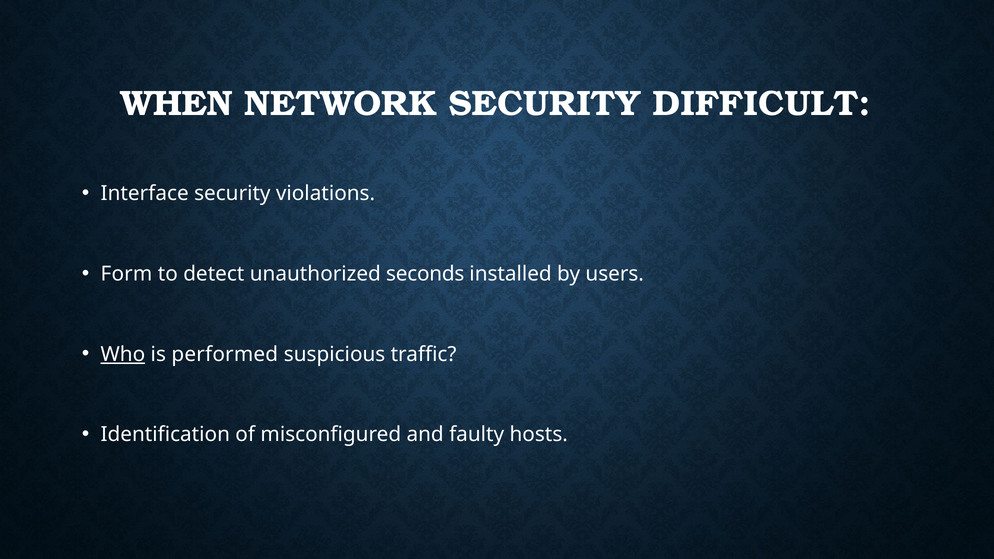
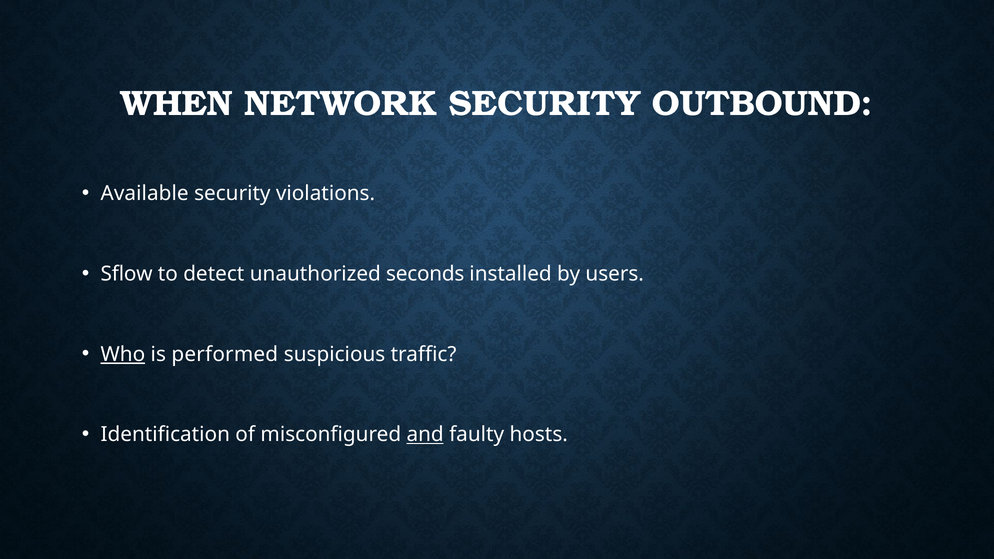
DIFFICULT: DIFFICULT -> OUTBOUND (762, 104)
Interface: Interface -> Available (145, 193)
Form: Form -> Sflow (127, 274)
and underline: none -> present (425, 435)
